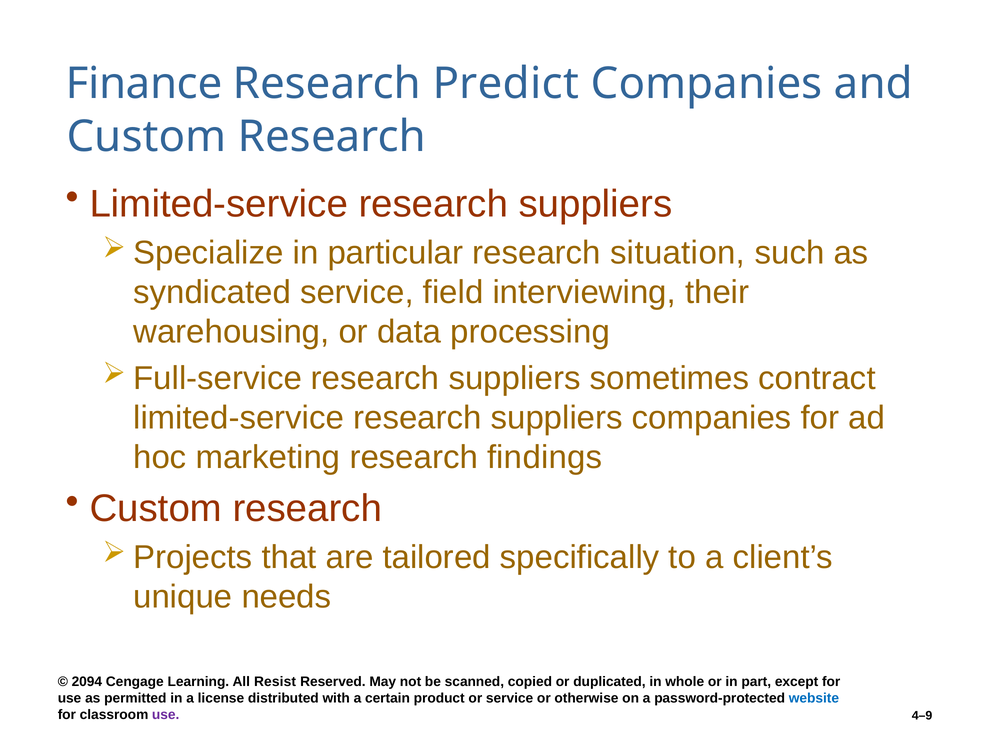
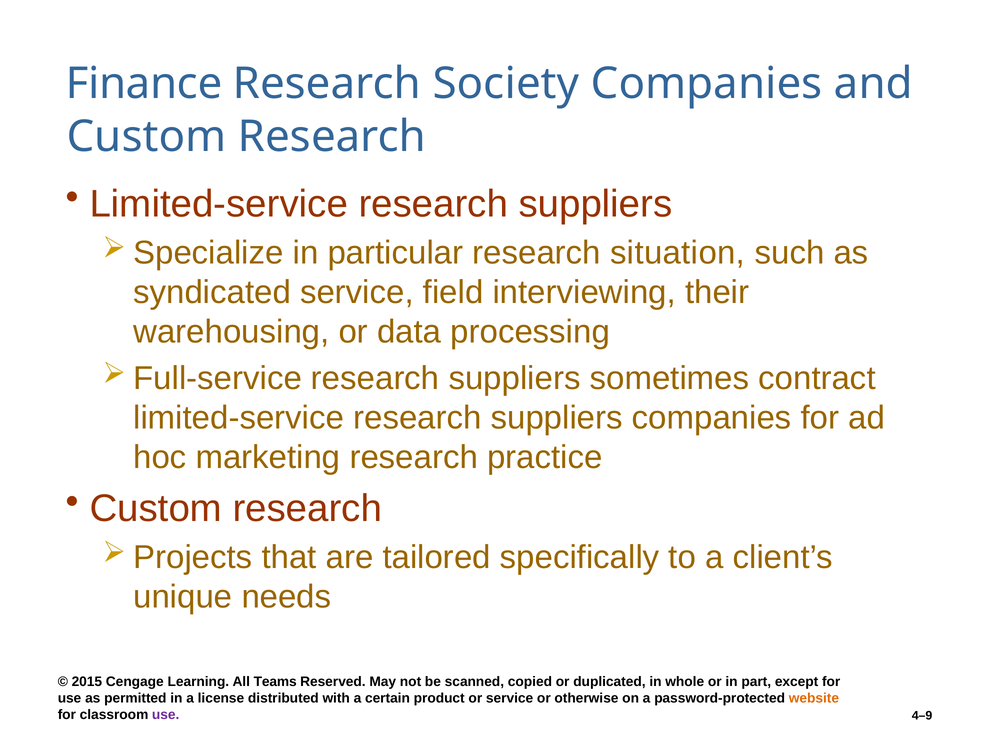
Predict: Predict -> Society (506, 84)
findings: findings -> practice (545, 458)
2094: 2094 -> 2015 (87, 682)
Resist: Resist -> Teams (275, 682)
website colour: blue -> orange (814, 699)
